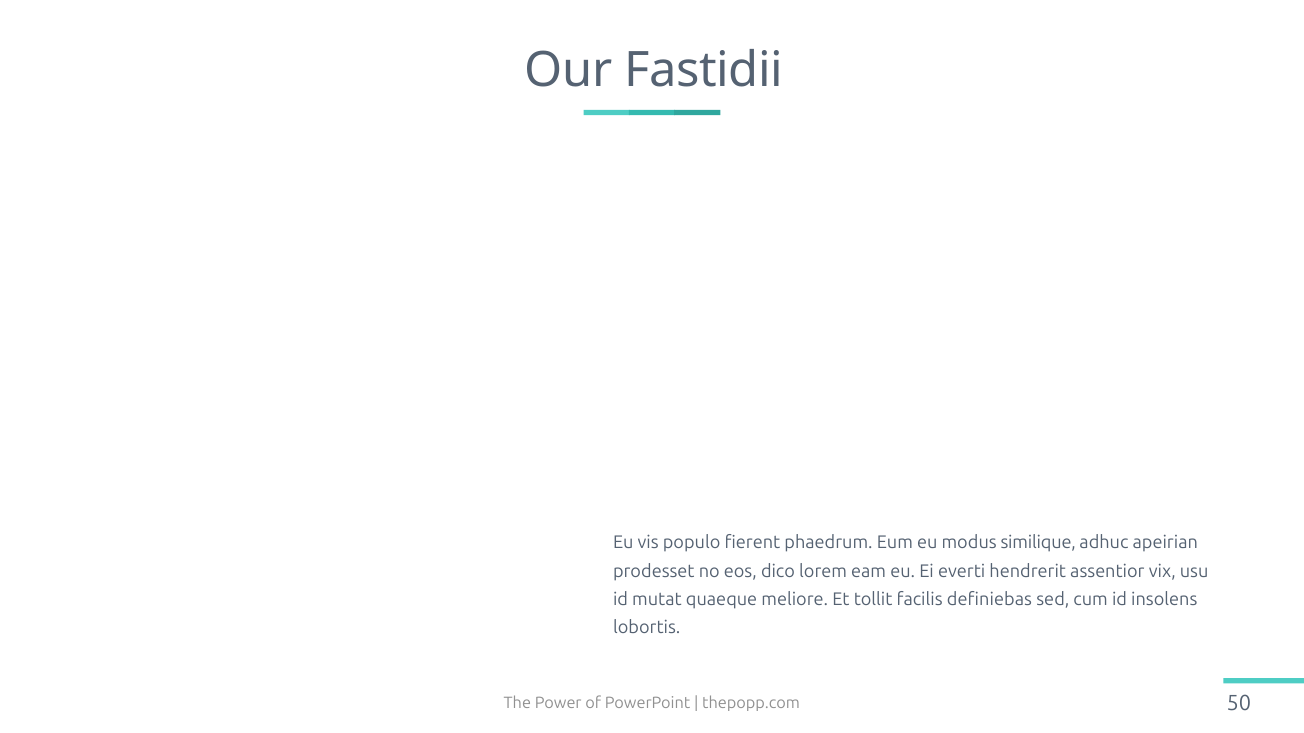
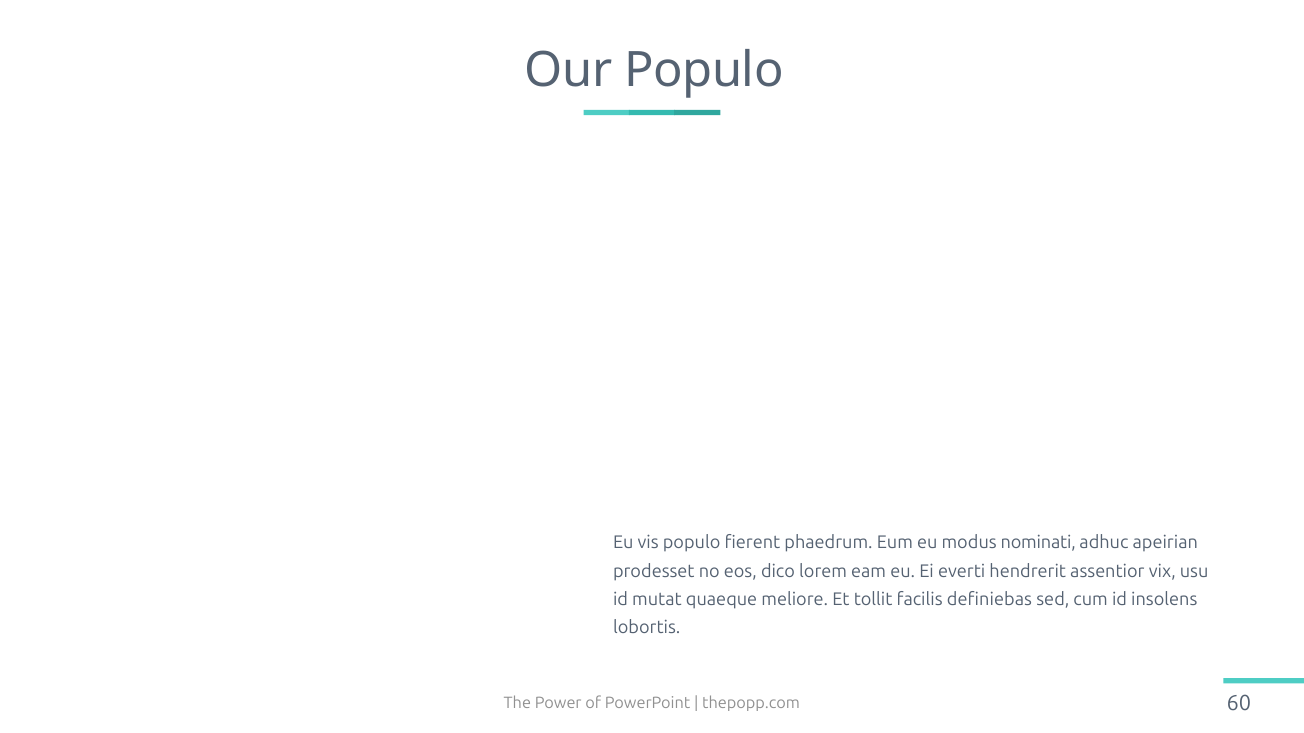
Our Fastidii: Fastidii -> Populo (704, 70)
similique: similique -> nominati (1038, 543)
50: 50 -> 60 (1239, 703)
